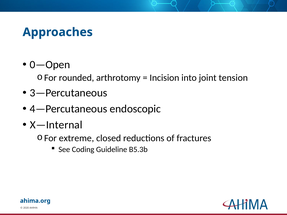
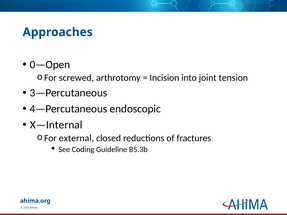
rounded: rounded -> screwed (76, 78)
extreme: extreme -> external (76, 138)
